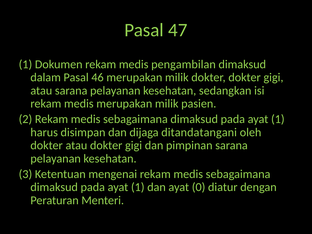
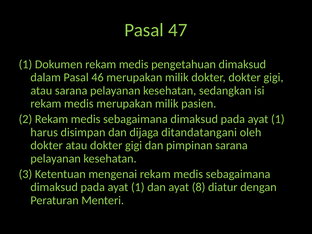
pengambilan: pengambilan -> pengetahuan (184, 64)
0: 0 -> 8 (199, 187)
